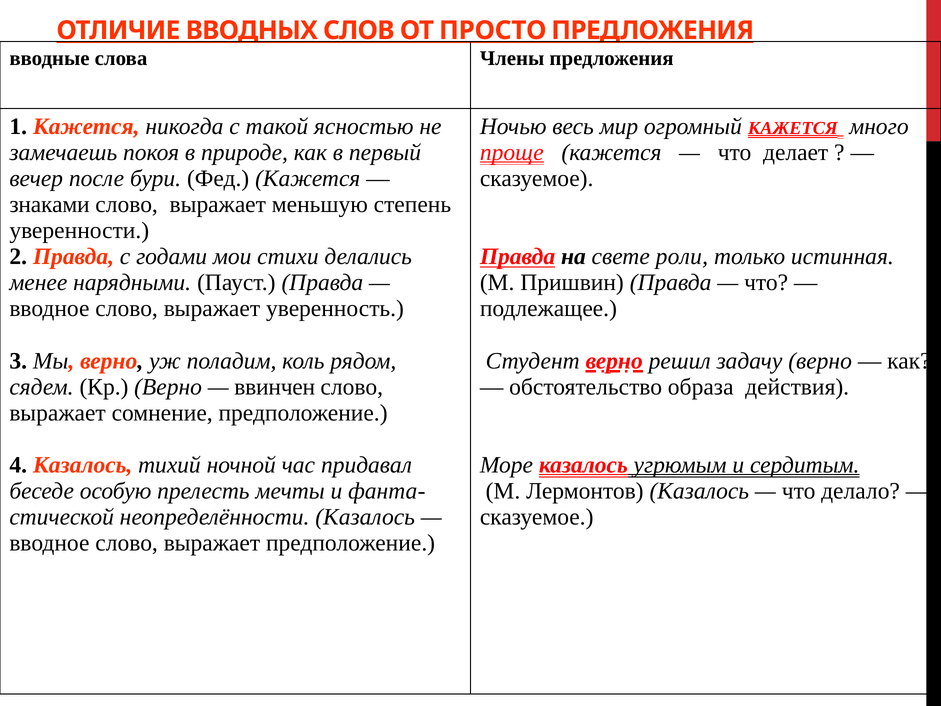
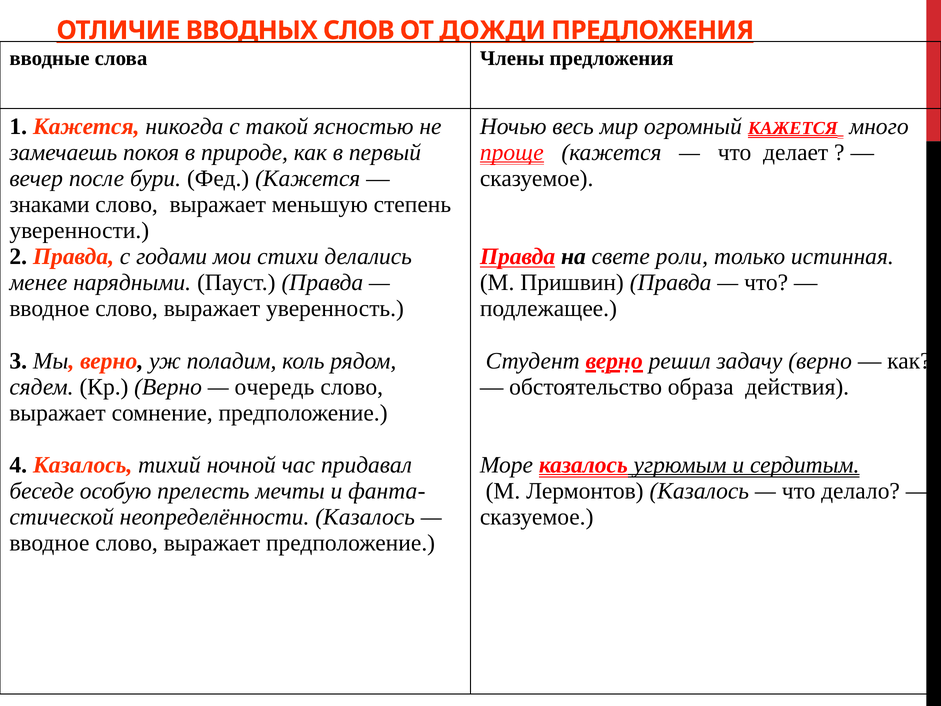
ПРОСТО: ПРОСТО -> ДОЖДИ (493, 30)
ввинчен: ввинчен -> очередь (275, 387)
